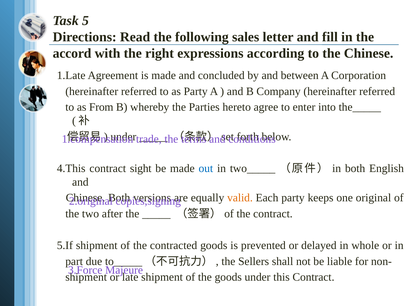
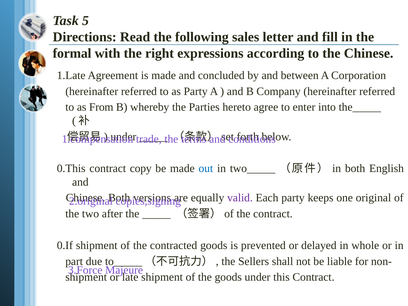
accord: accord -> formal (72, 53)
4.This: 4.This -> 0.This (71, 168)
sight: sight -> copy (141, 168)
valid colour: orange -> purple (240, 198)
5.If: 5.If -> 0.If (65, 245)
